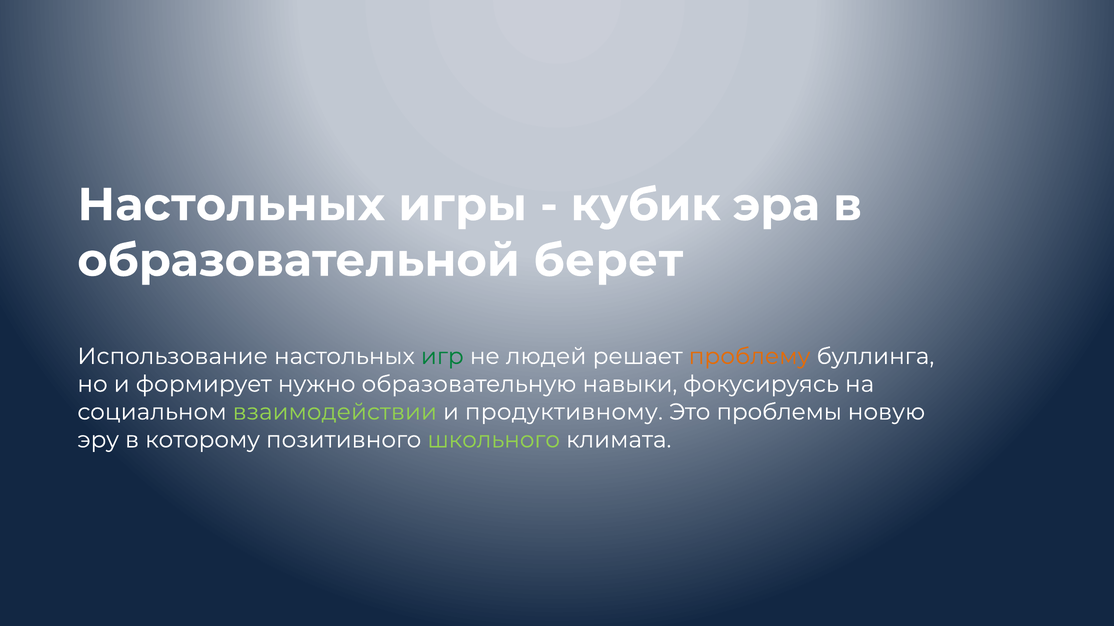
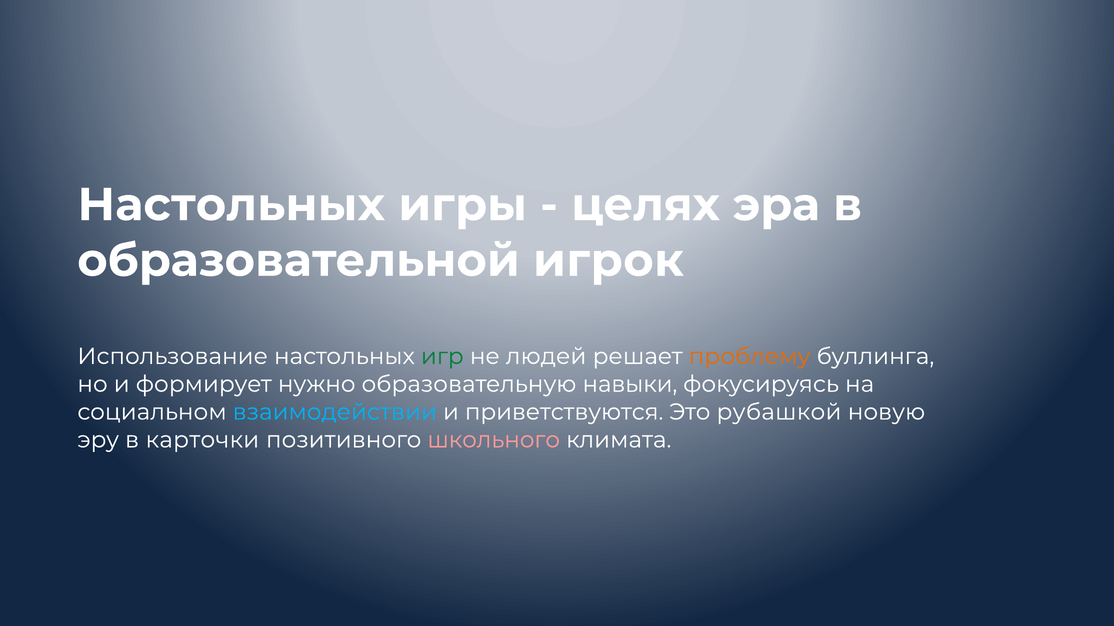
кубик: кубик -> целях (646, 205)
берет: берет -> игрок (608, 261)
взаимодействии colour: light green -> light blue (335, 412)
продуктивному: продуктивному -> приветствуются (564, 412)
проблемы: проблемы -> рубашкой (779, 412)
которому: которому -> карточки (202, 440)
школьного colour: light green -> pink (494, 440)
